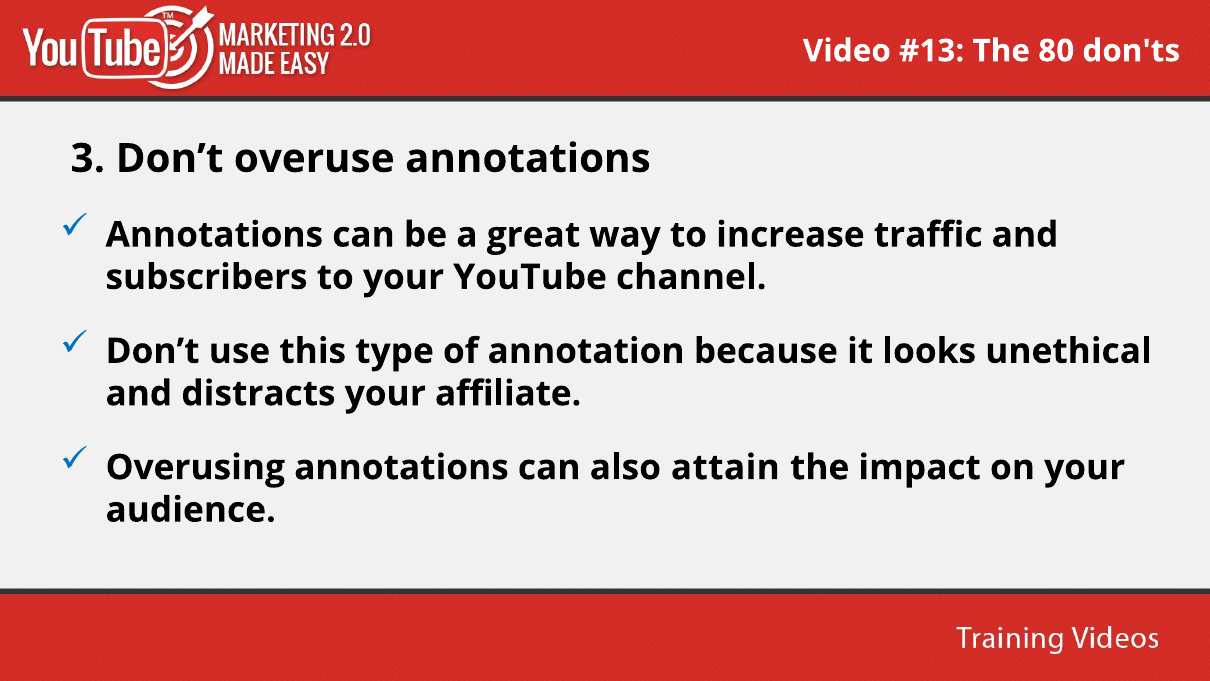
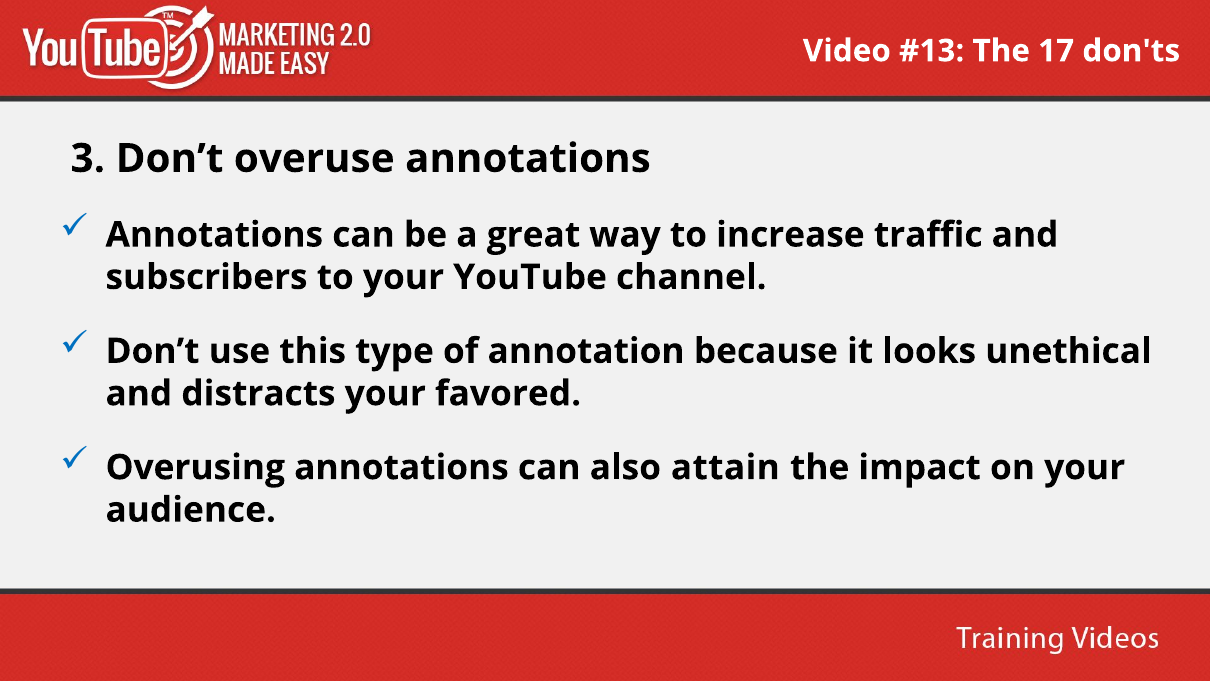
80: 80 -> 17 (1056, 51)
affiliate: affiliate -> favored (508, 393)
